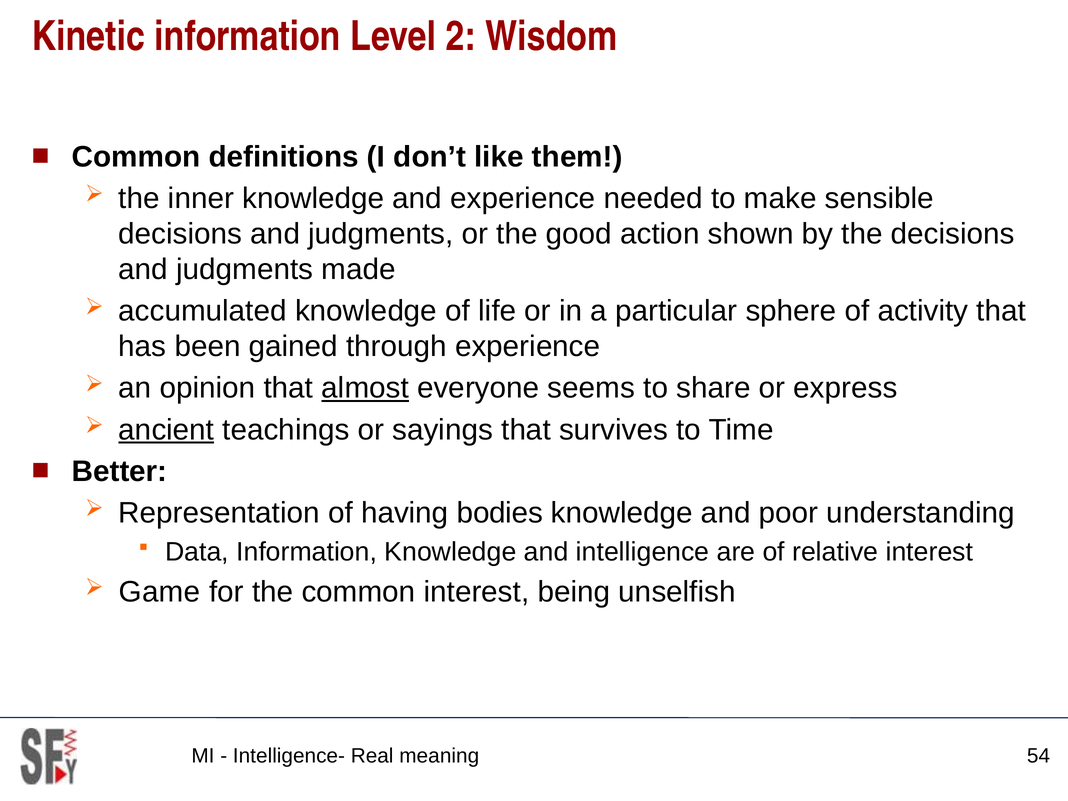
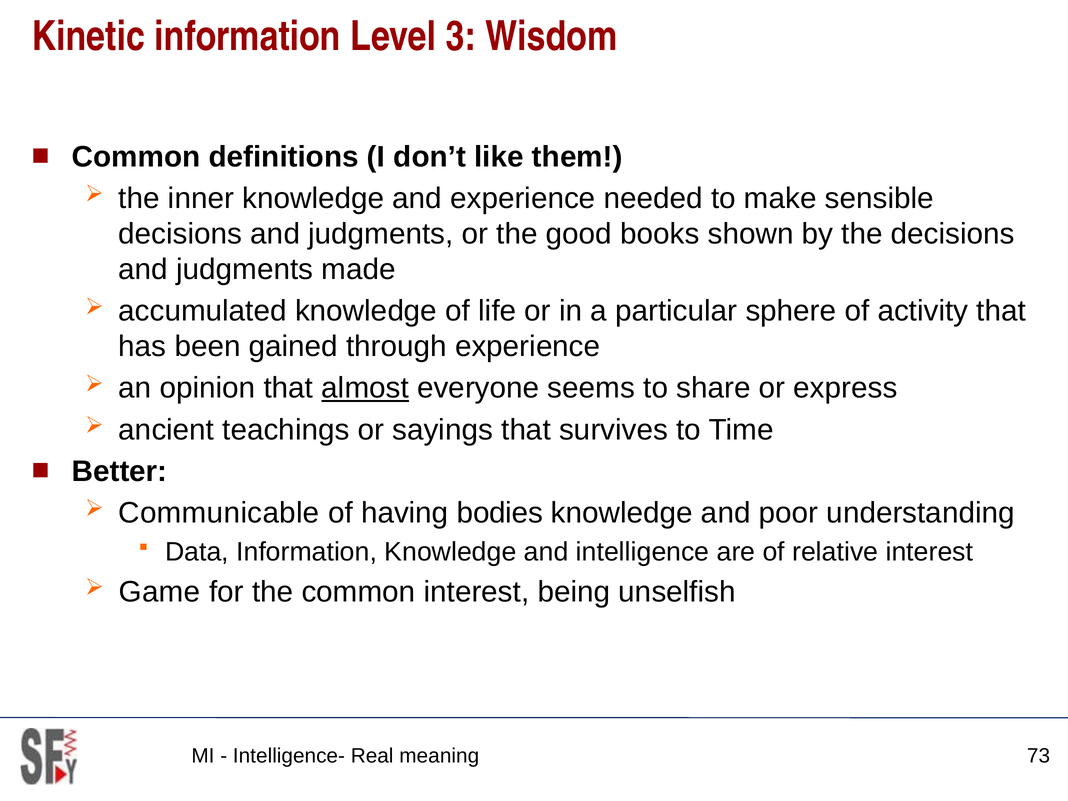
2: 2 -> 3 (461, 36)
action: action -> books (660, 234)
ancient underline: present -> none (166, 430)
Representation: Representation -> Communicable (219, 513)
54: 54 -> 73 (1039, 756)
